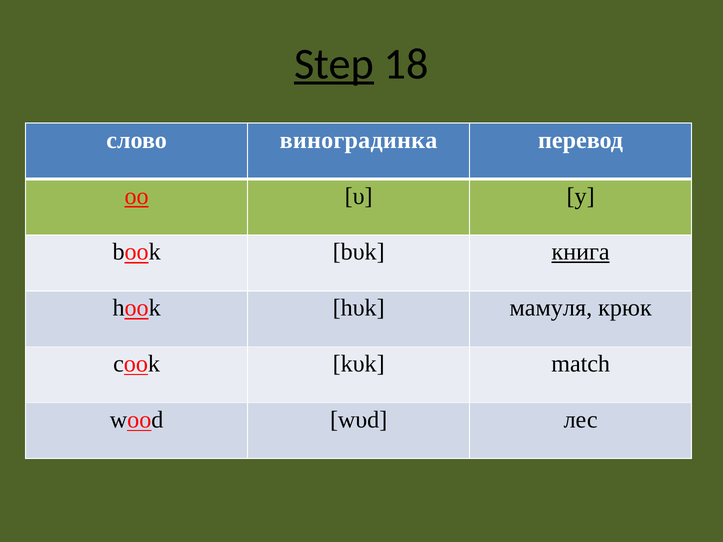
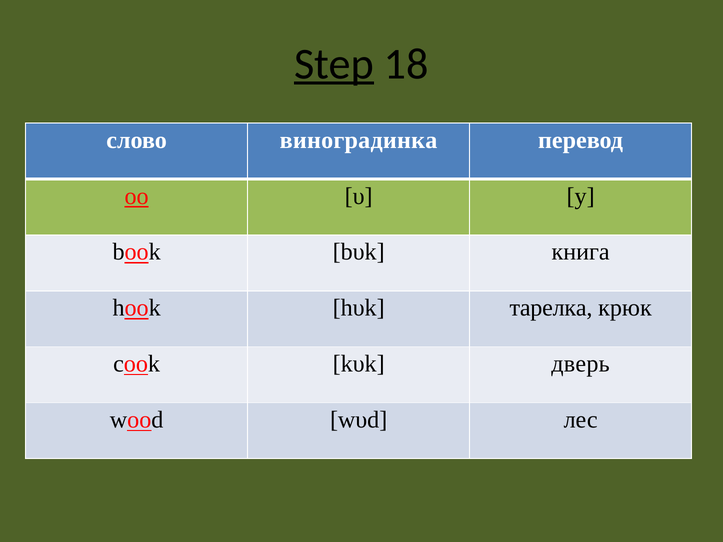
книга underline: present -> none (581, 252)
мамуля: мамуля -> тарелка (551, 308)
match: match -> дверь (581, 364)
